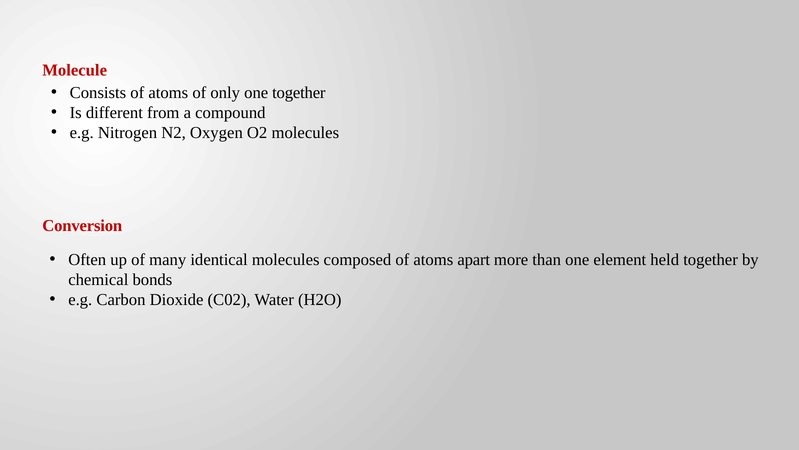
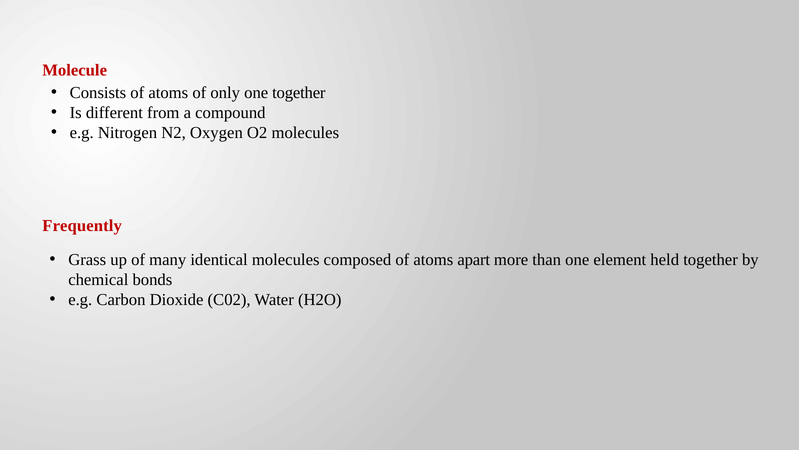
Conversion: Conversion -> Frequently (82, 226)
Often: Often -> Grass (87, 259)
